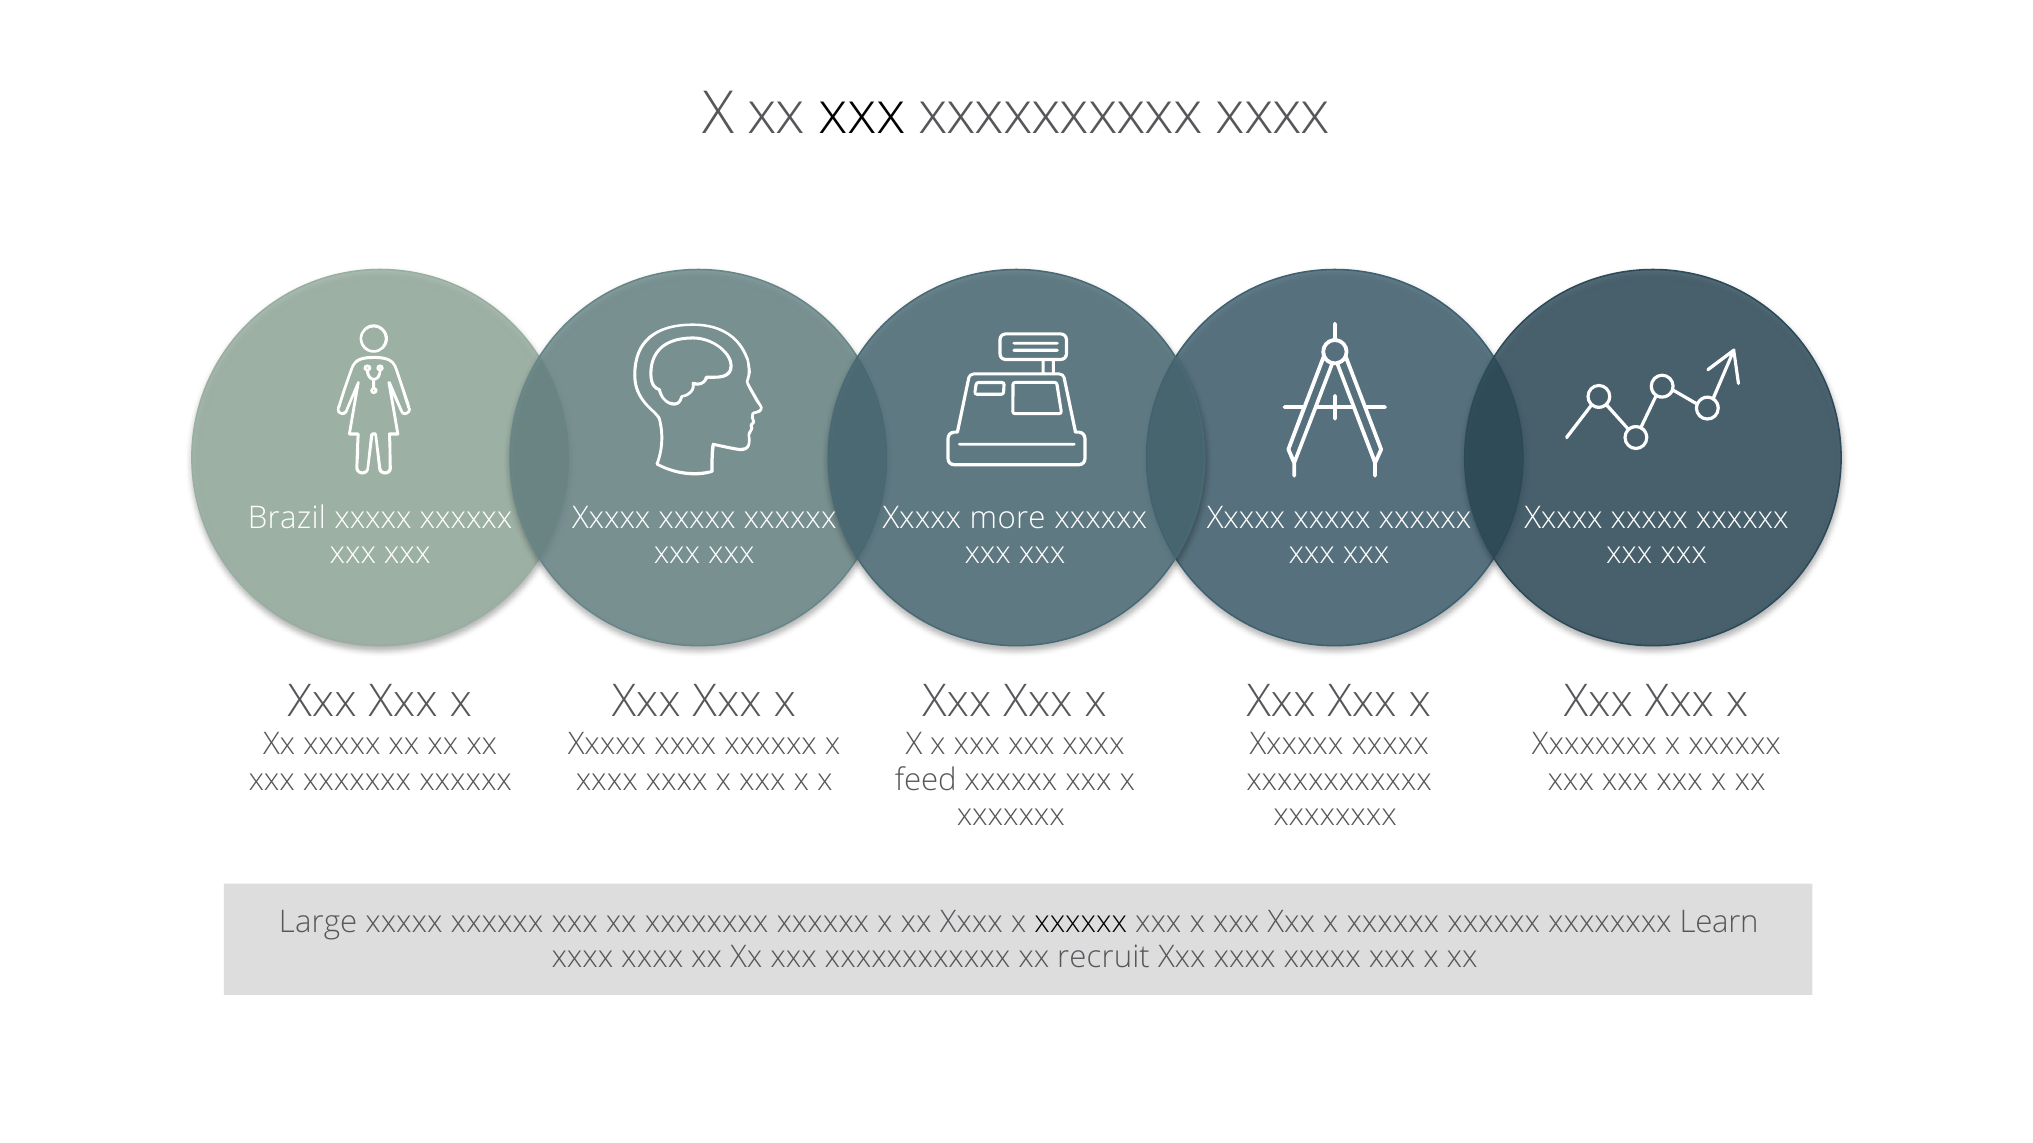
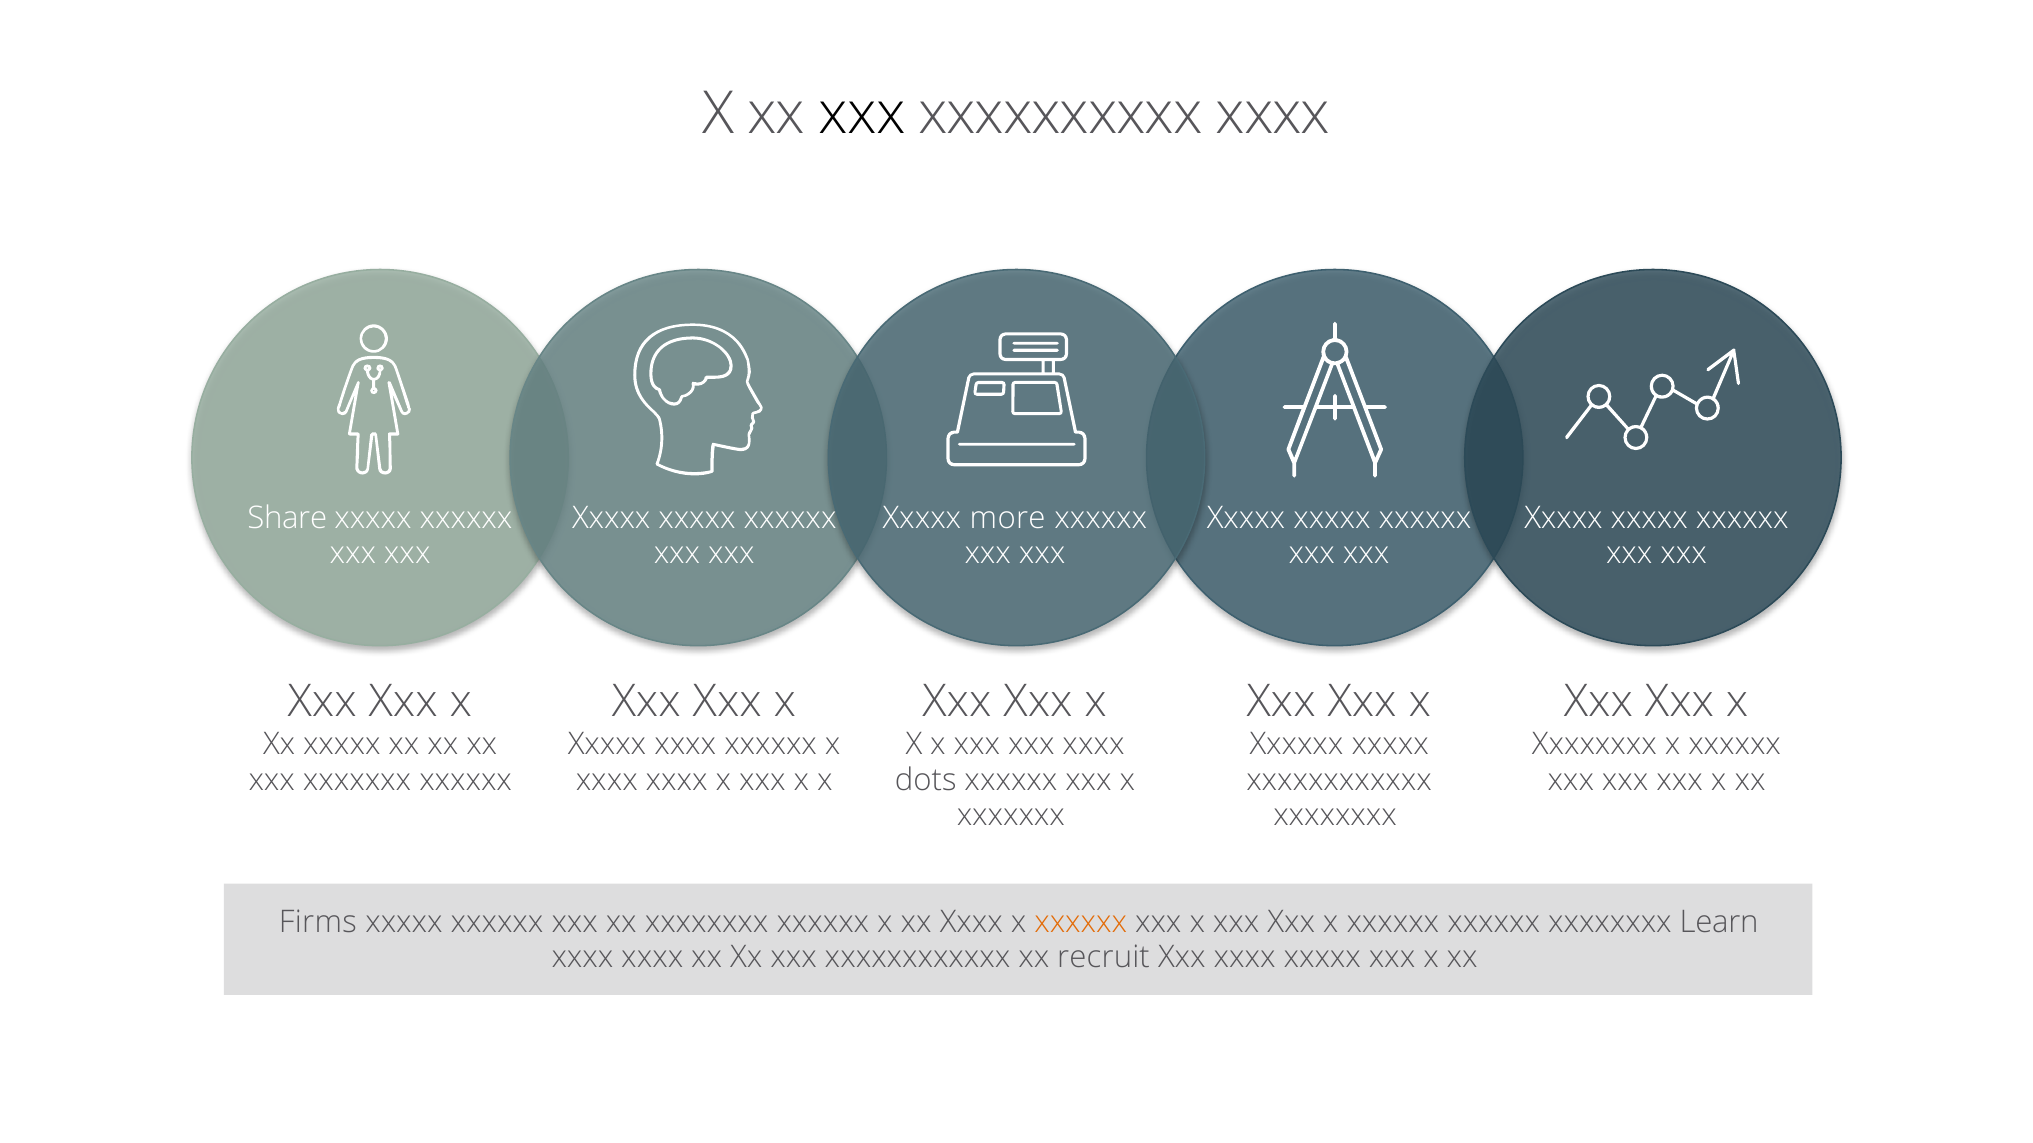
Brazil: Brazil -> Share (287, 518)
feed: feed -> dots (926, 780)
Large: Large -> Firms (318, 922)
xxxxxx colour: black -> orange (1081, 922)
